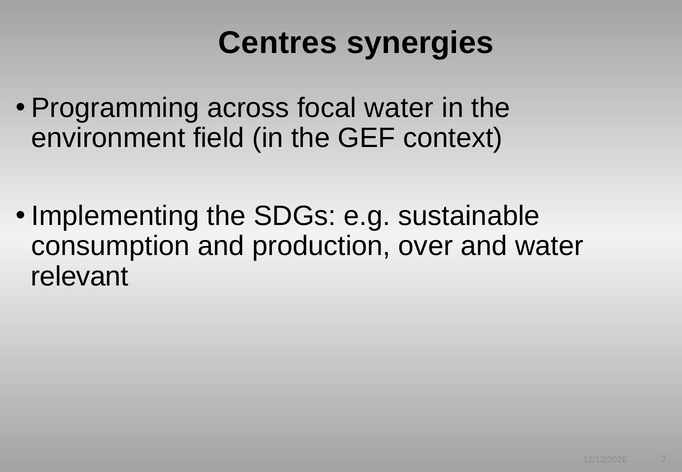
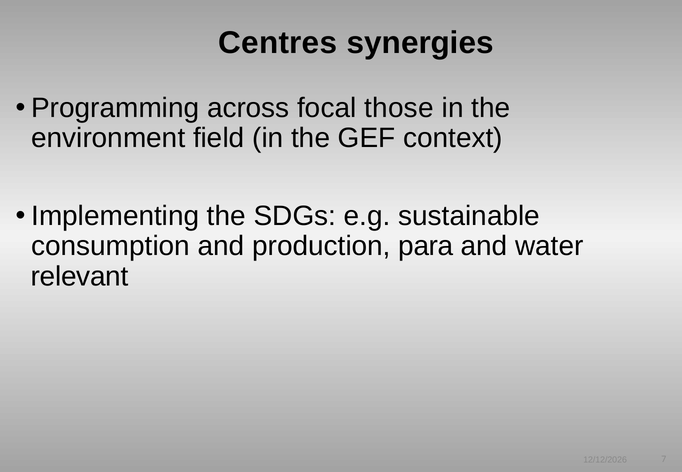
focal water: water -> those (399, 108)
over: over -> para (426, 246)
